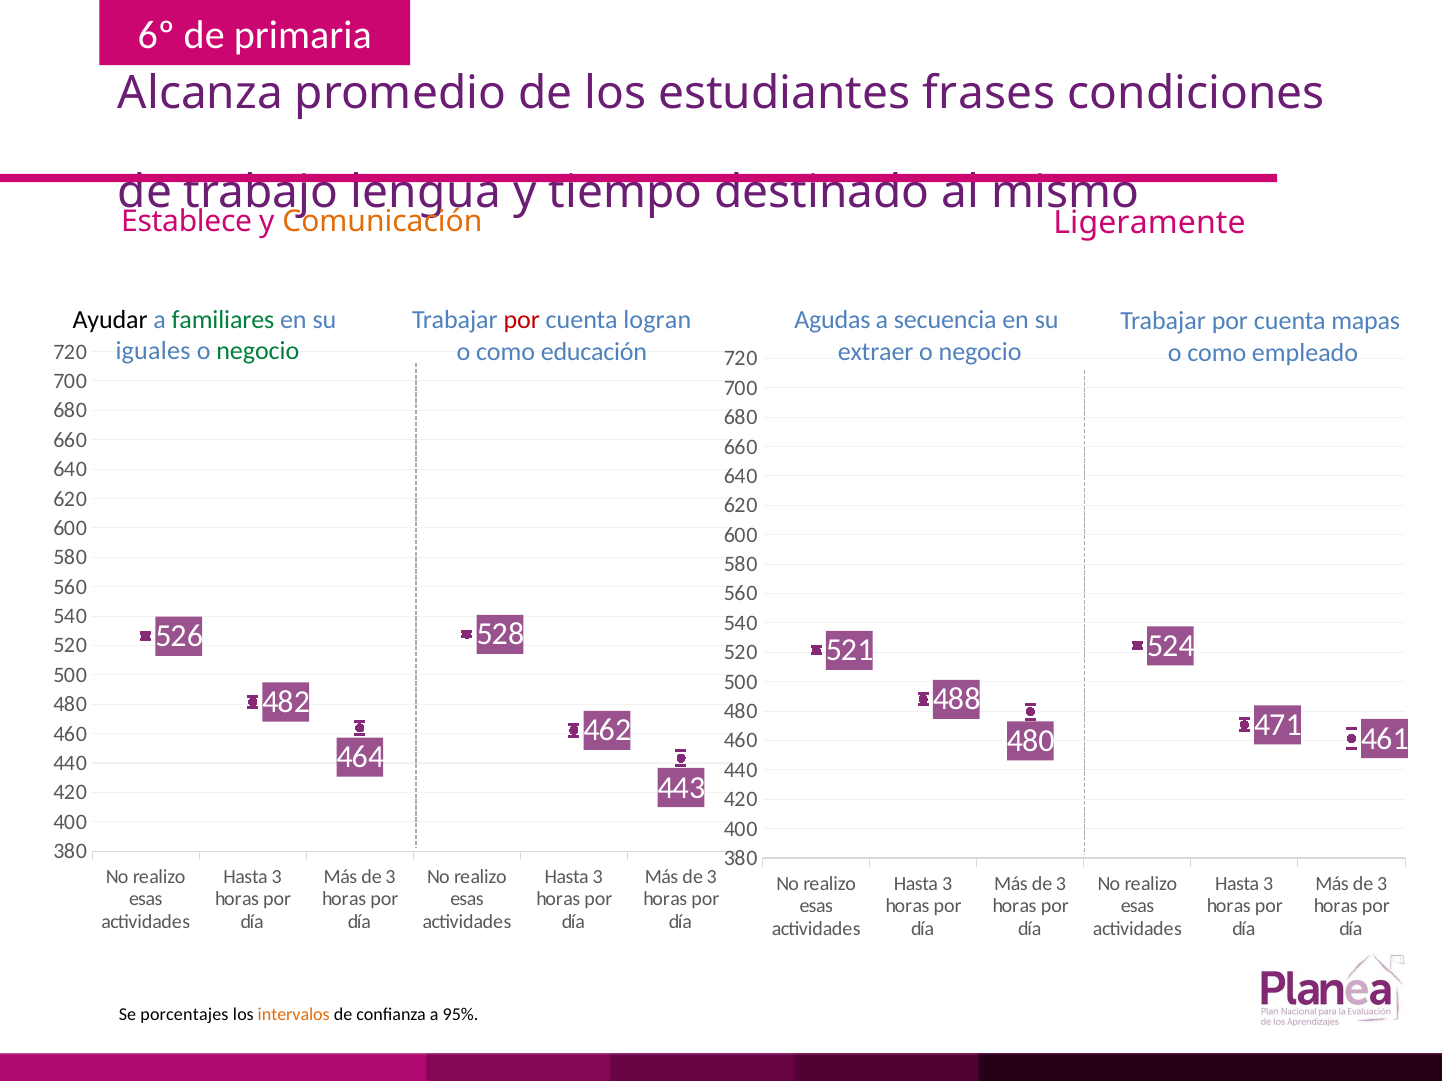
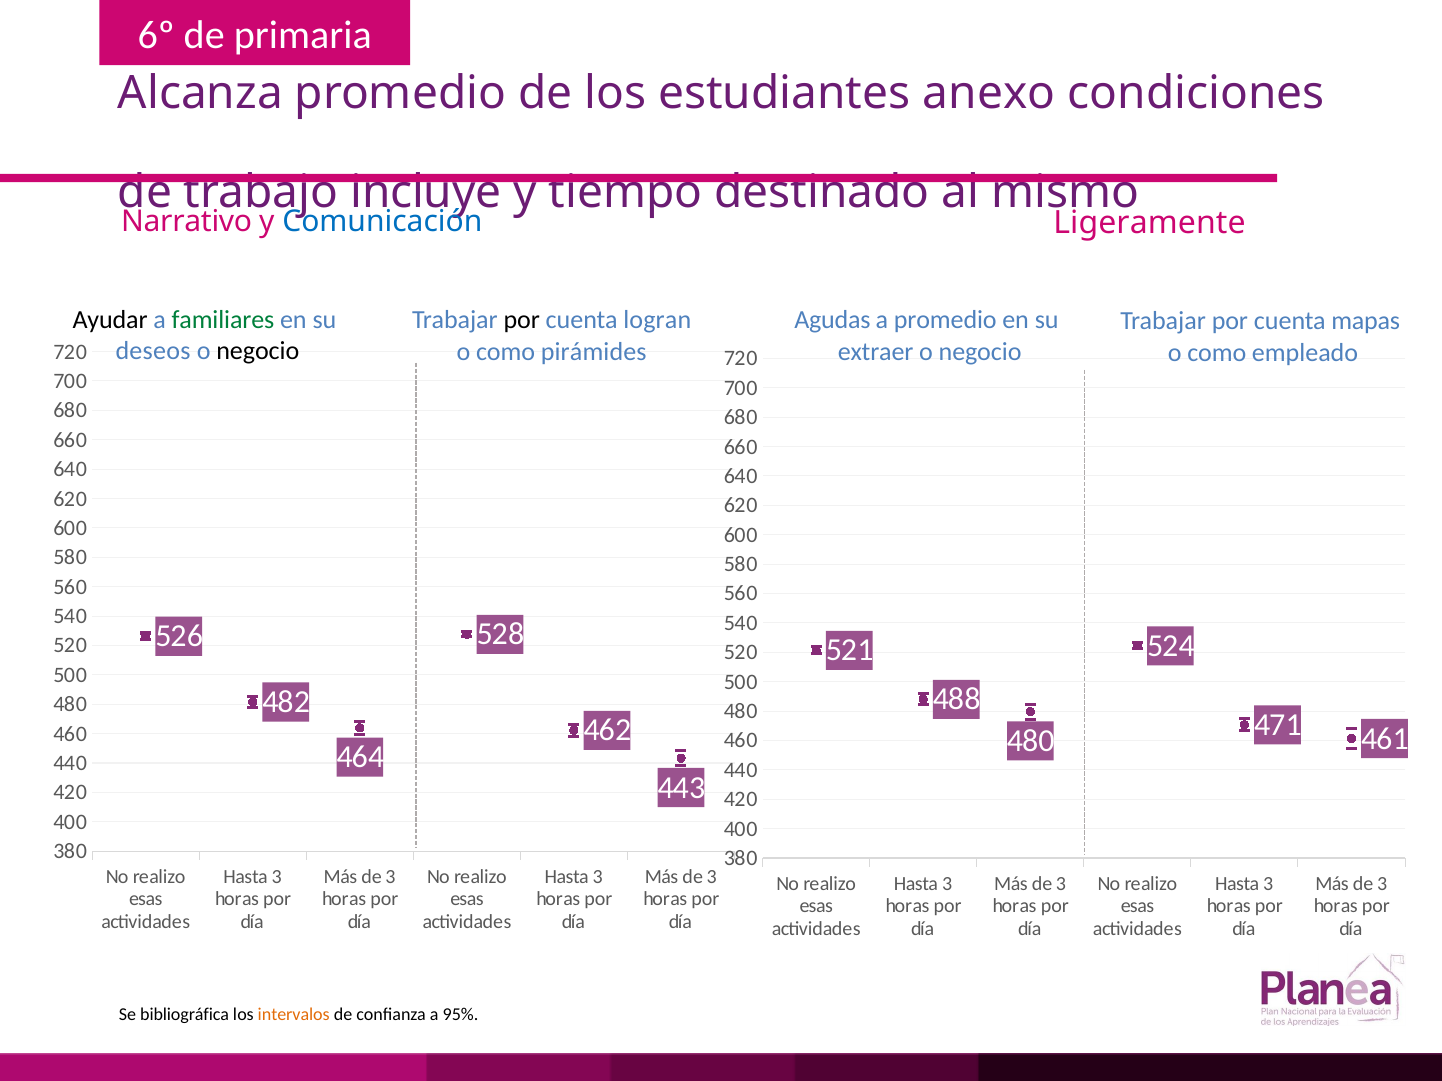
frases: frases -> anexo (989, 93)
lengua: lengua -> incluye (426, 192)
Establece: Establece -> Narrativo (187, 222)
Comunicación colour: orange -> blue (382, 222)
por colour: red -> black (522, 320)
a secuencia: secuencia -> promedio (945, 320)
iguales: iguales -> deseos (153, 351)
negocio colour: green -> black (258, 351)
educación: educación -> pirámides (594, 352)
porcentajes: porcentajes -> bibliográfica (185, 1015)
